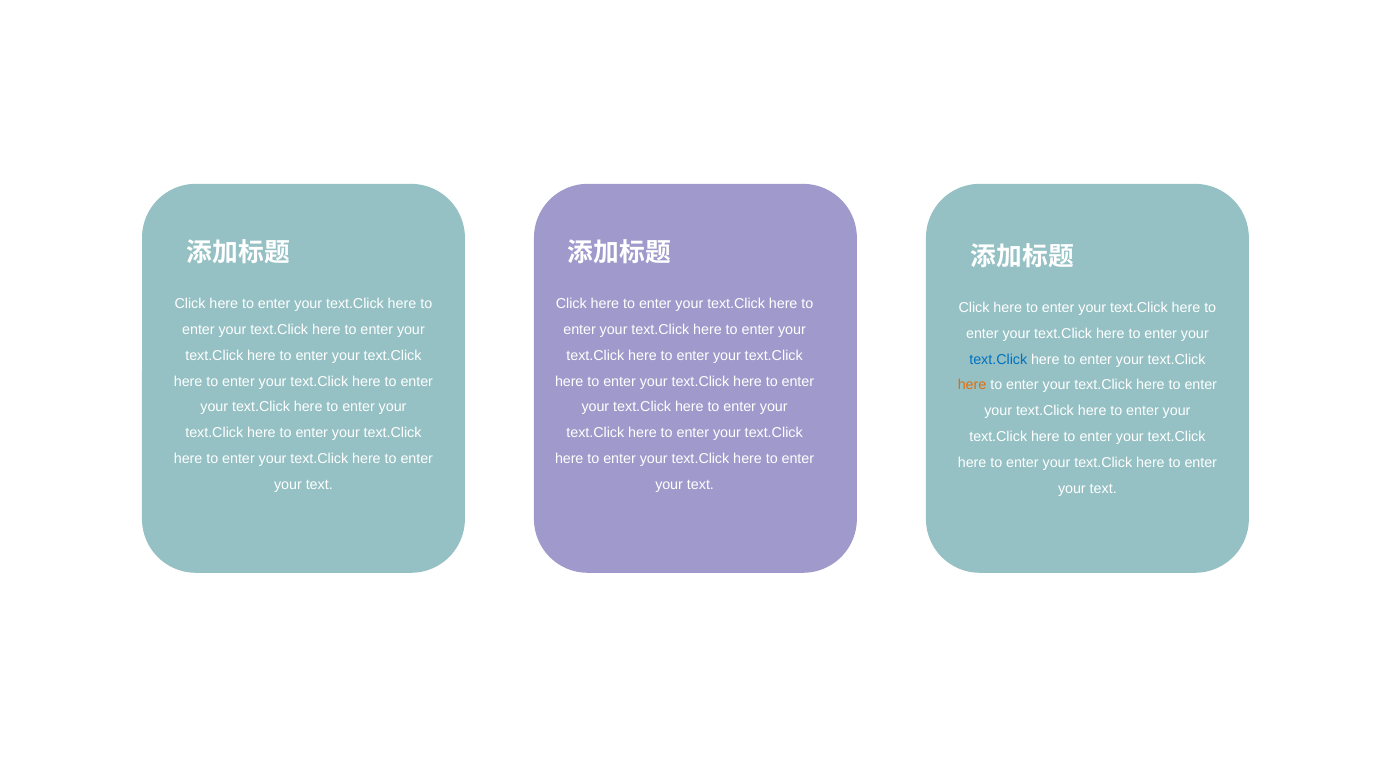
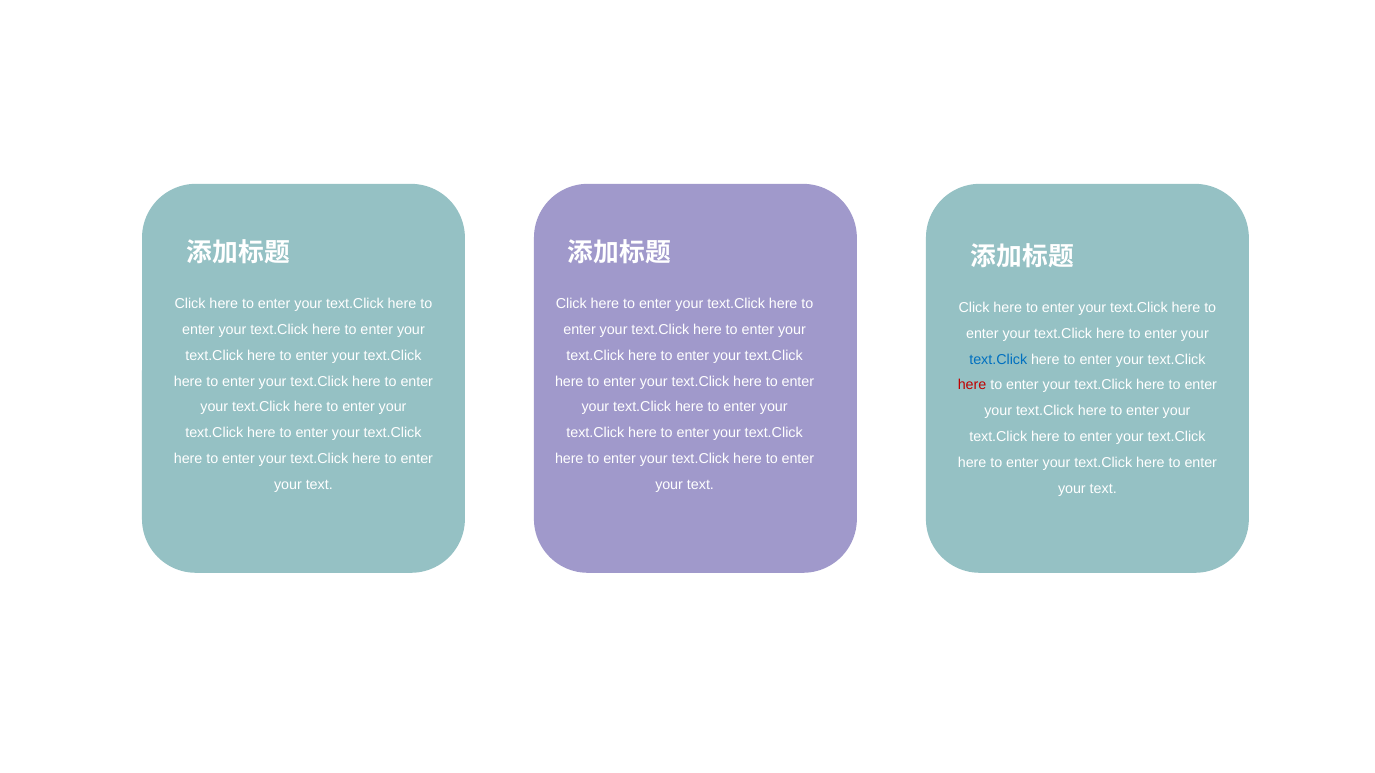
here colour: orange -> red (972, 385)
